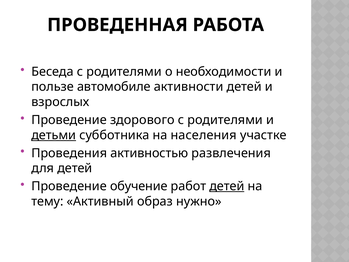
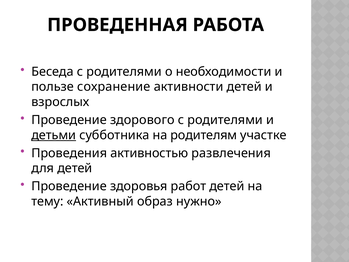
автомобиле: автомобиле -> сохранение (114, 87)
населения: населения -> родителям (204, 135)
обучение: обучение -> здоровья (139, 186)
детей underline: present -> none (227, 186)
